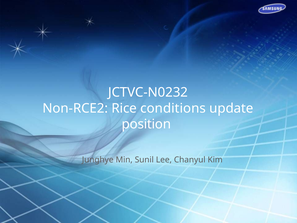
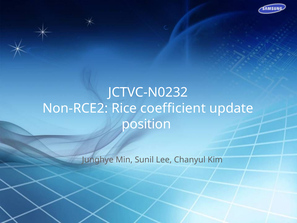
conditions: conditions -> coefficient (173, 108)
